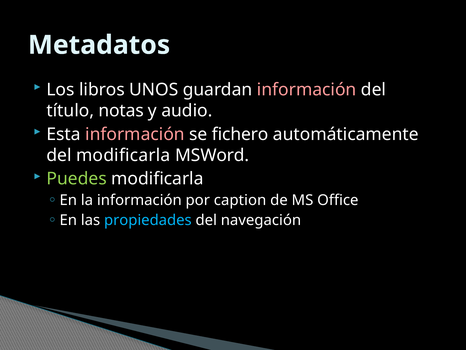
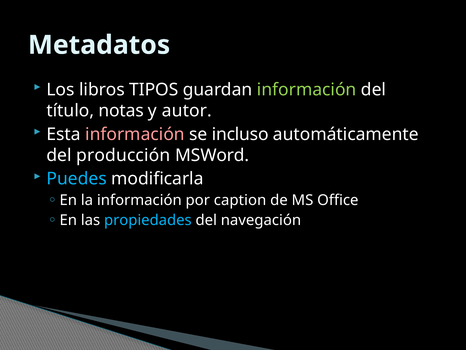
UNOS: UNOS -> TIPOS (154, 90)
información colour: pink -> light green (307, 90)
audio: audio -> autor (187, 110)
fichero: fichero -> incluso (240, 134)
del modificarla: modificarla -> producción (123, 155)
Puedes colour: light green -> light blue (77, 179)
